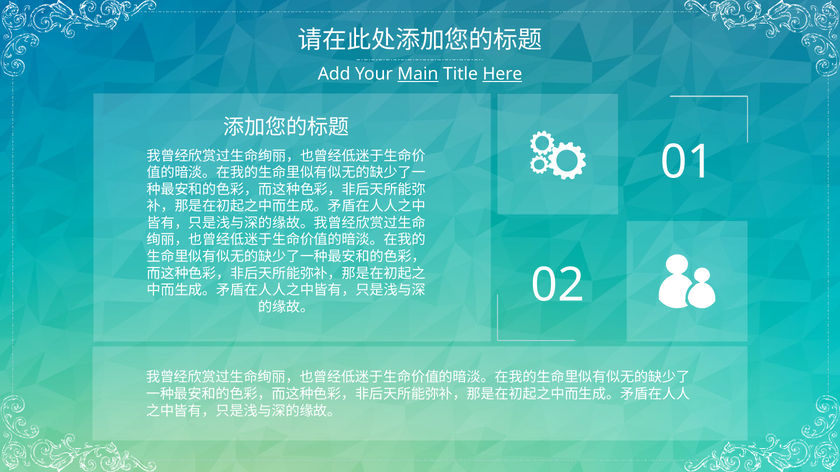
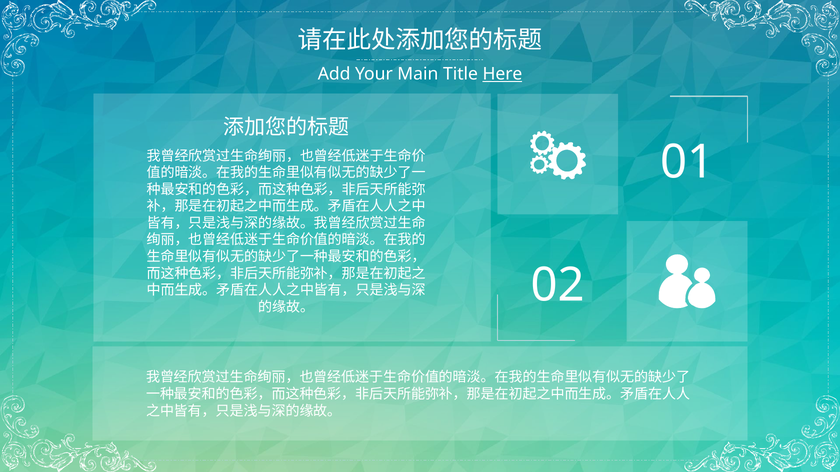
Main underline: present -> none (418, 74)
